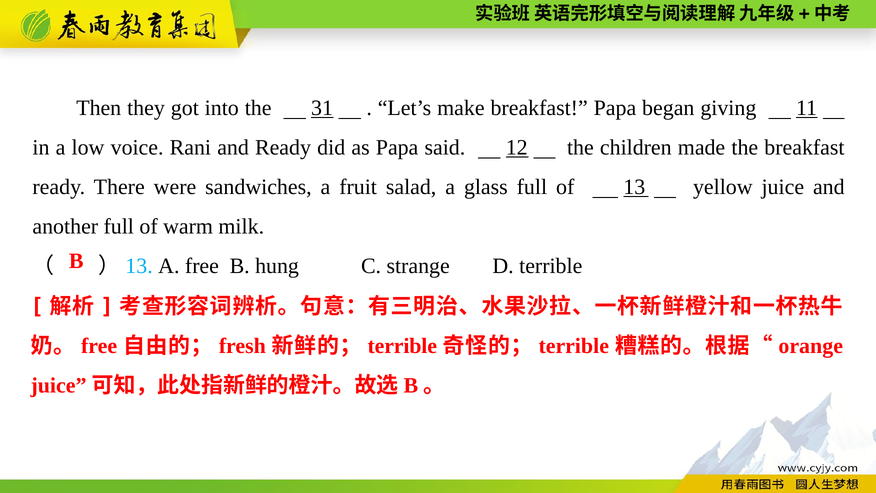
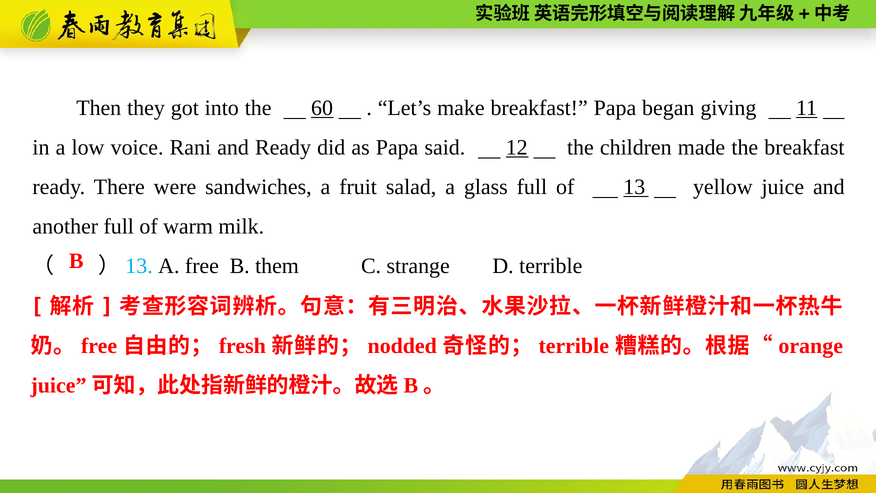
31: 31 -> 60 (322, 108)
hung: hung -> them (277, 266)
terrible: terrible -> nodded (402, 346)
